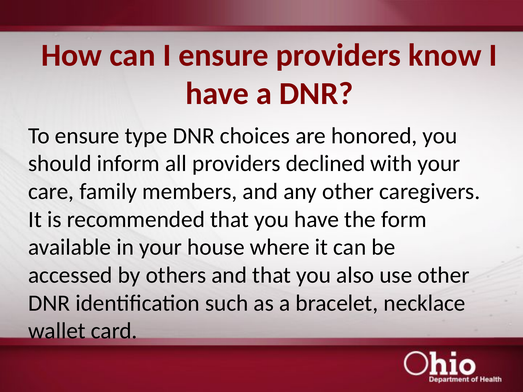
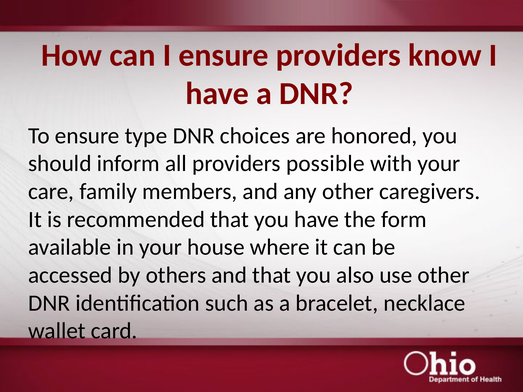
declined: declined -> possible (325, 164)
